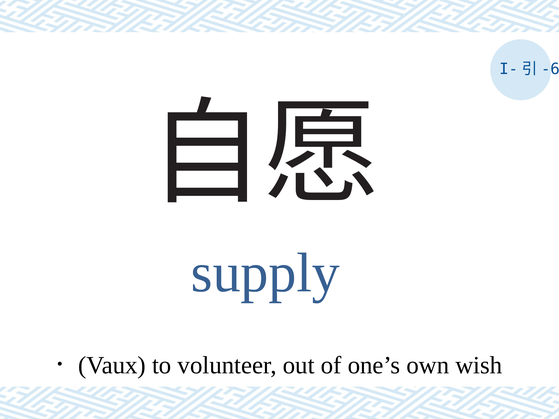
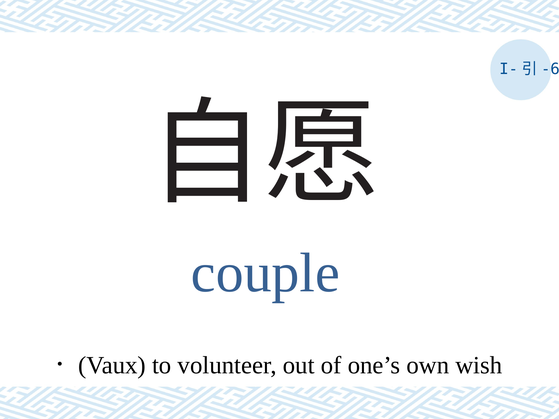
supply: supply -> couple (265, 273)
